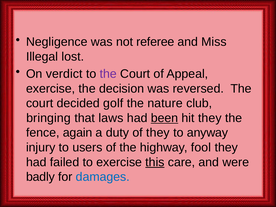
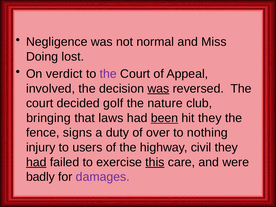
referee: referee -> normal (155, 42)
Illegal: Illegal -> Doing (42, 57)
exercise: exercise -> involved (51, 89)
was underline: none -> present (158, 89)
again: again -> signs (77, 133)
of they: they -> over (158, 133)
anyway: anyway -> nothing (207, 133)
fool: fool -> civil (201, 147)
had underline: none -> present (36, 162)
damages colour: blue -> purple (103, 177)
